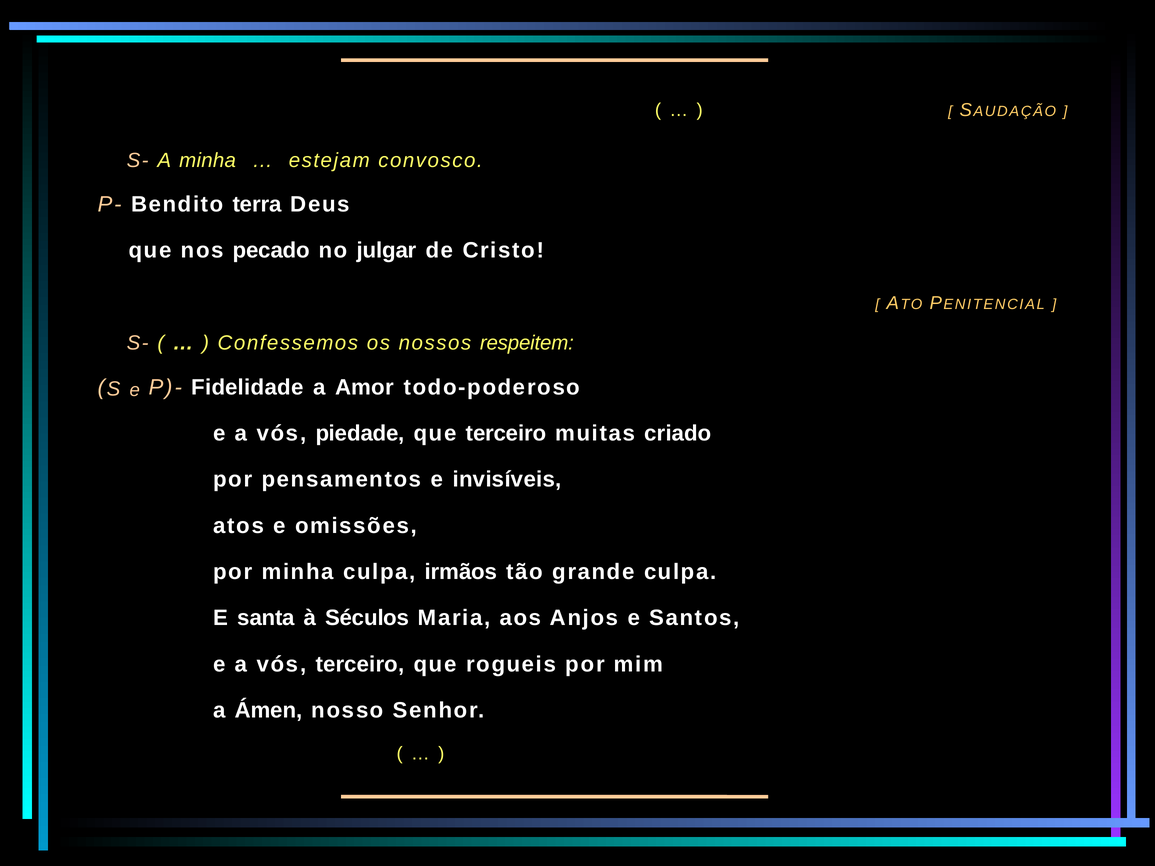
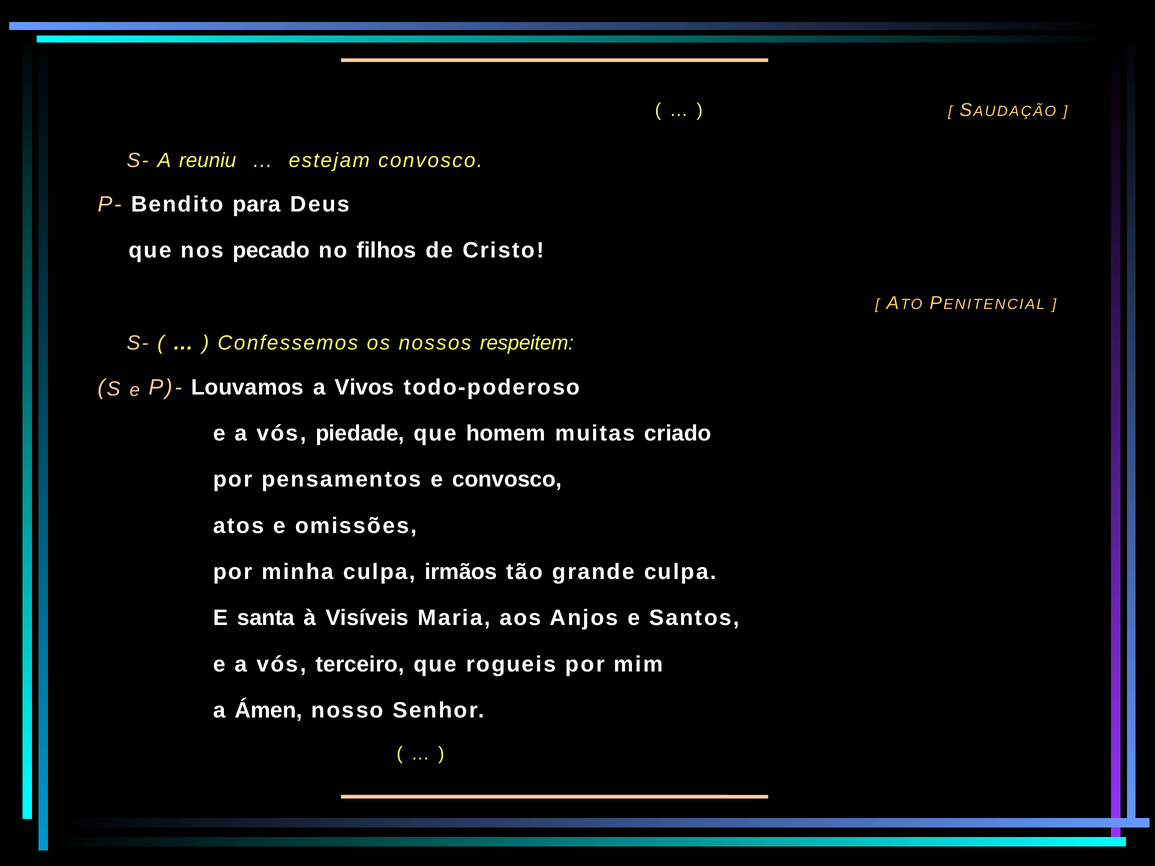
A minha: minha -> reuniu (208, 160)
terra: terra -> para (257, 204)
julgar: julgar -> filhos (387, 251)
Fidelidade: Fidelidade -> Louvamos (247, 387)
Amor: Amor -> Vivos (365, 387)
que terceiro: terceiro -> homem (506, 434)
e invisíveis: invisíveis -> convosco (507, 480)
Séculos: Séculos -> Visíveis (367, 618)
